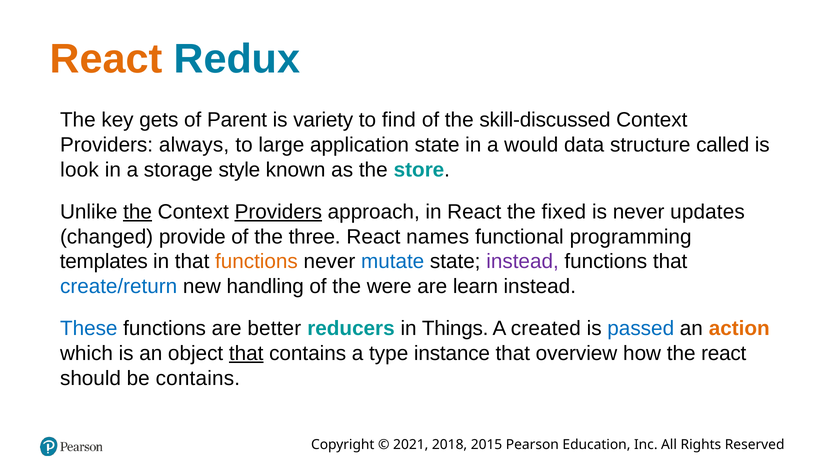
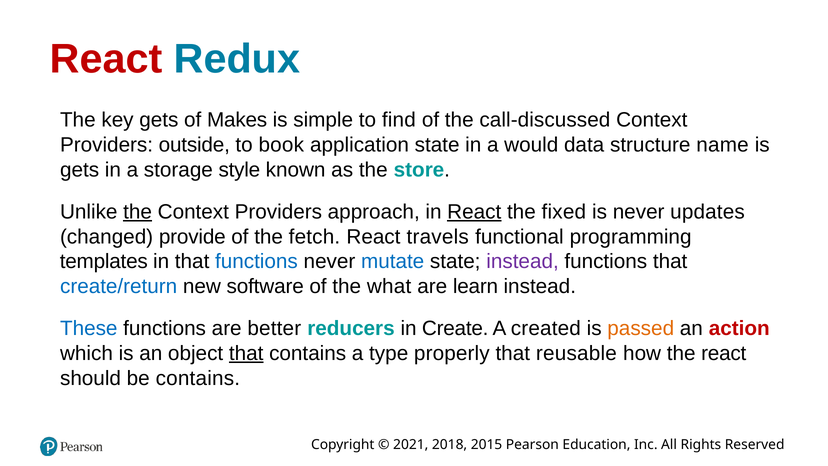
React colour: orange -> red (106, 59)
Parent: Parent -> Makes (237, 120)
variety: variety -> simple (323, 120)
skill-discussed: skill-discussed -> call-discussed (545, 120)
always: always -> outside (194, 145)
large: large -> book (281, 145)
called: called -> name (723, 145)
look: look -> gets (80, 170)
Providers underline: present -> none (278, 212)
React underline: none -> present (474, 212)
three: three -> fetch (314, 237)
names: names -> travels (438, 237)
functions colour: orange -> blue (256, 261)
handling: handling -> software (265, 286)
were: were -> what (389, 286)
Things: Things -> Create (455, 328)
passed colour: blue -> orange (641, 328)
action colour: orange -> red (739, 328)
instance: instance -> properly (452, 353)
overview: overview -> reusable (576, 353)
